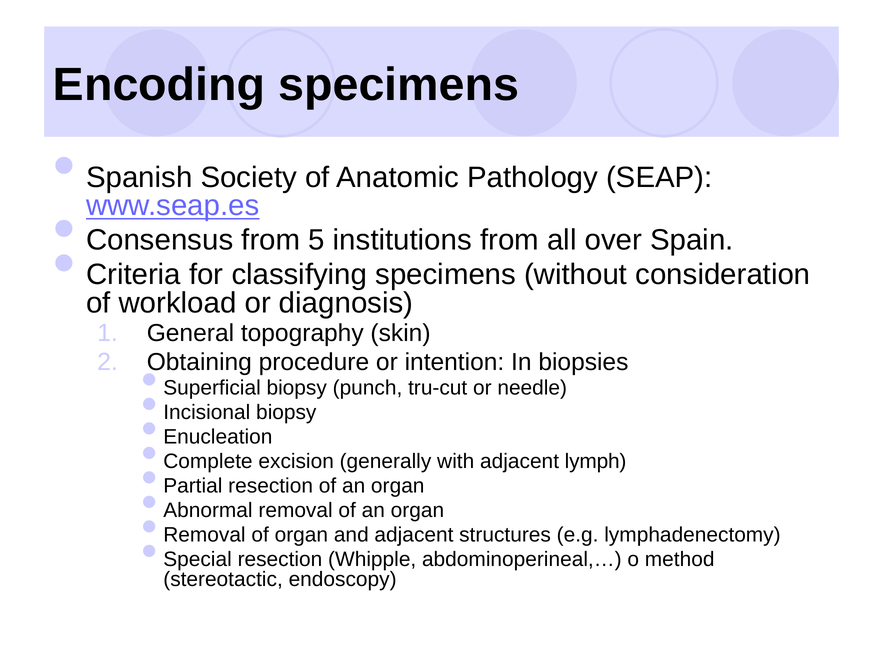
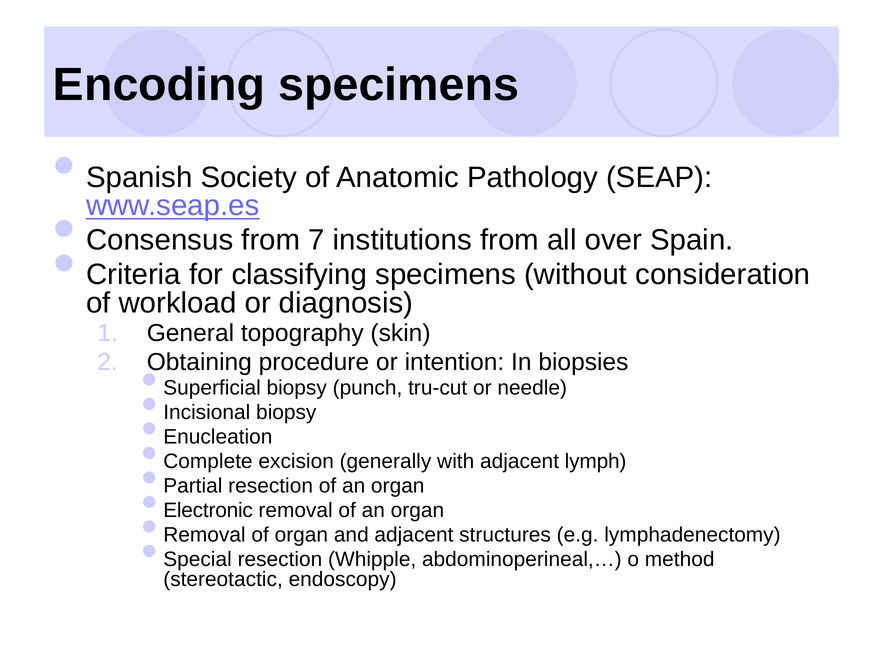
5: 5 -> 7 (317, 240)
Abnormal: Abnormal -> Electronic (208, 511)
